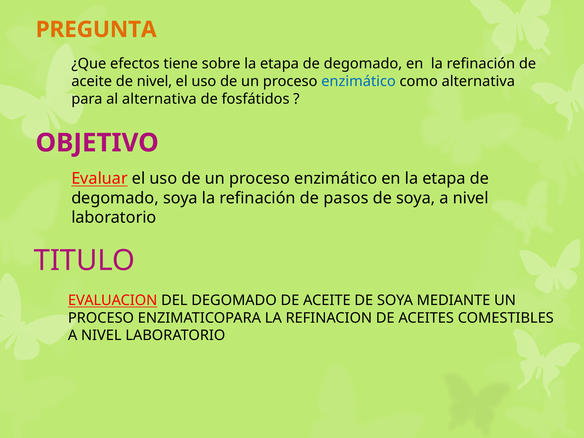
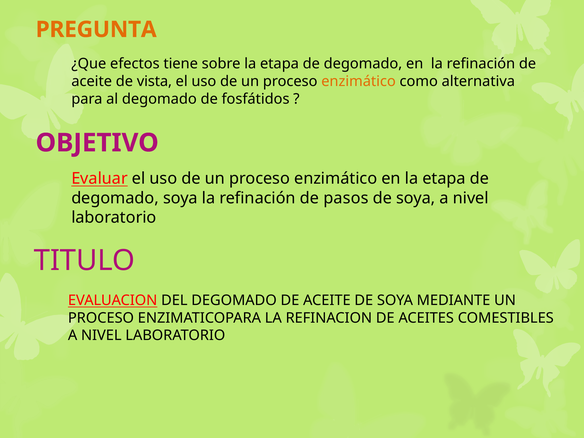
de nivel: nivel -> vista (154, 81)
enzimático colour: blue -> orange (359, 81)
al alternativa: alternativa -> degomado (159, 99)
